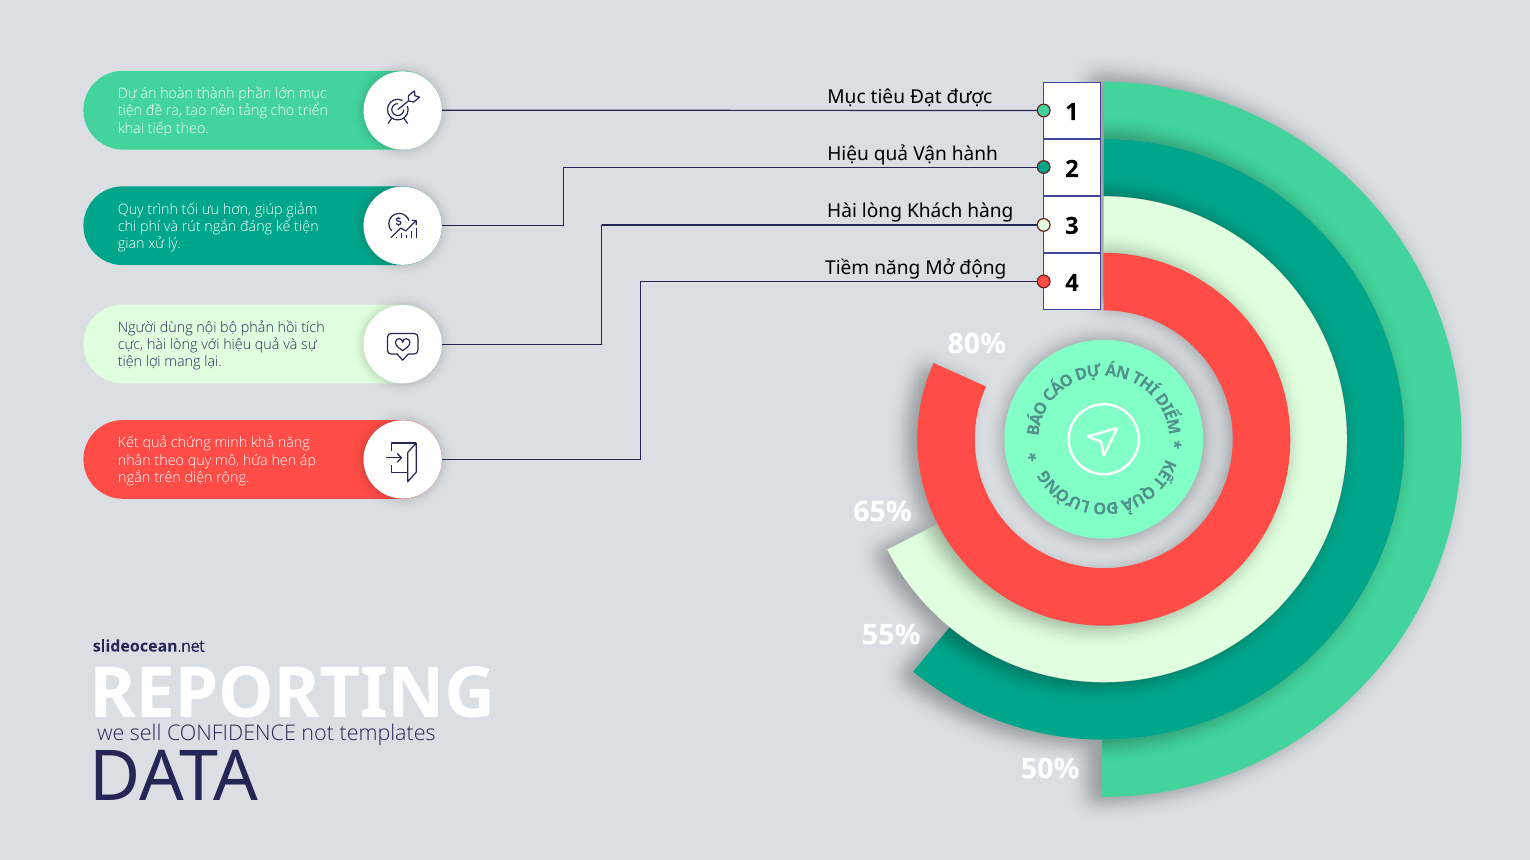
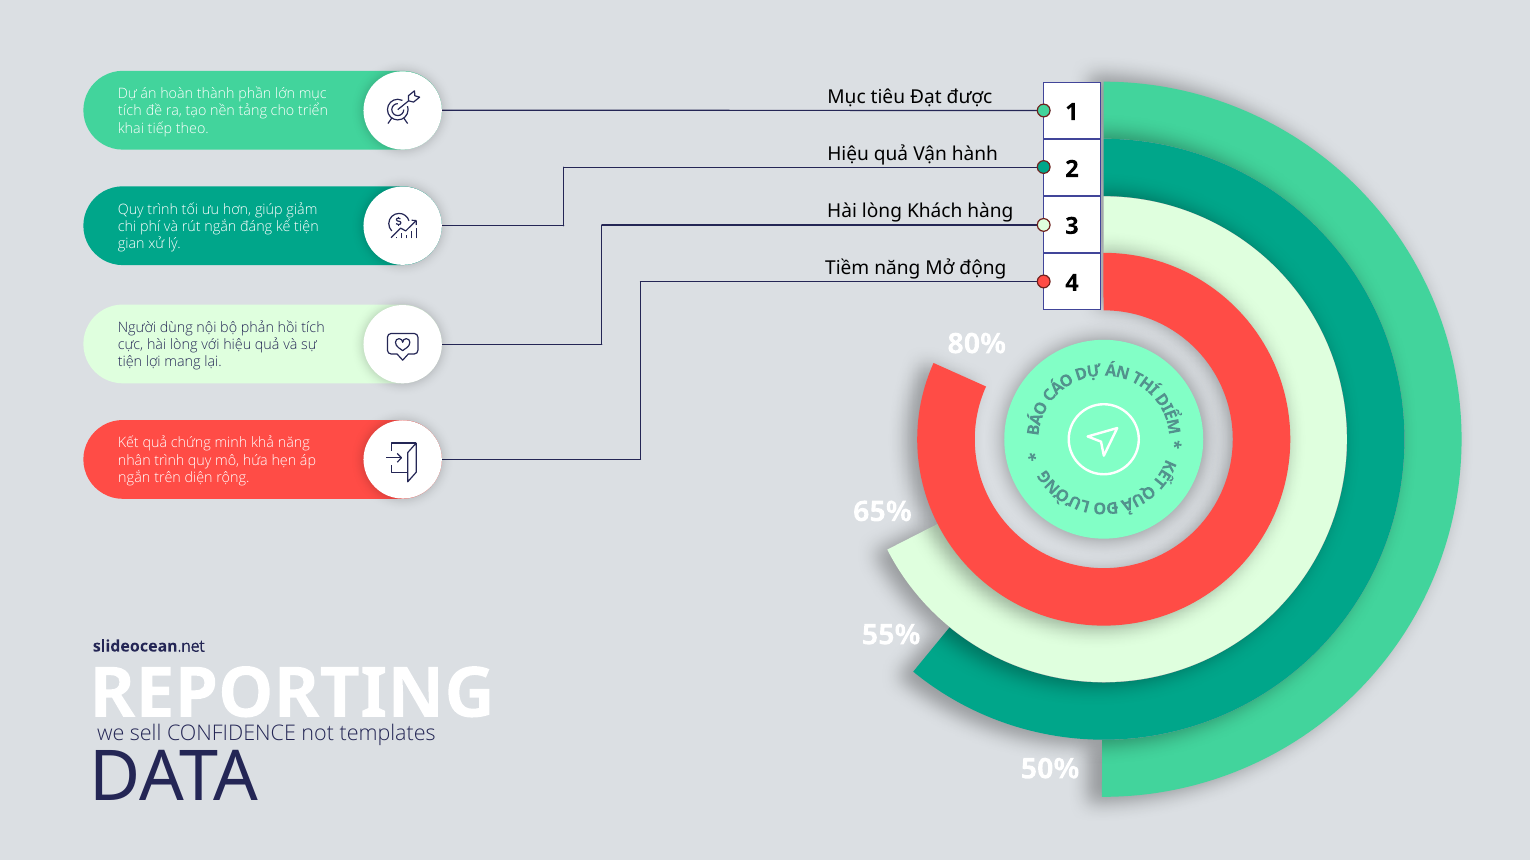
tiện: tiện -> tích (130, 111)
nhân theo: theo -> trình (169, 461)
